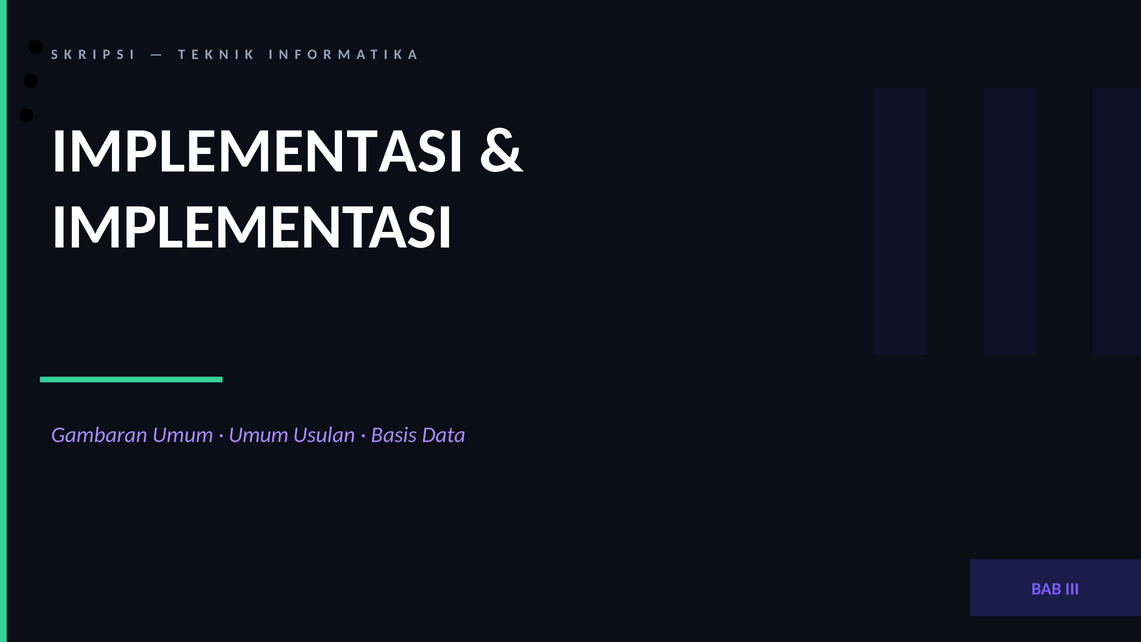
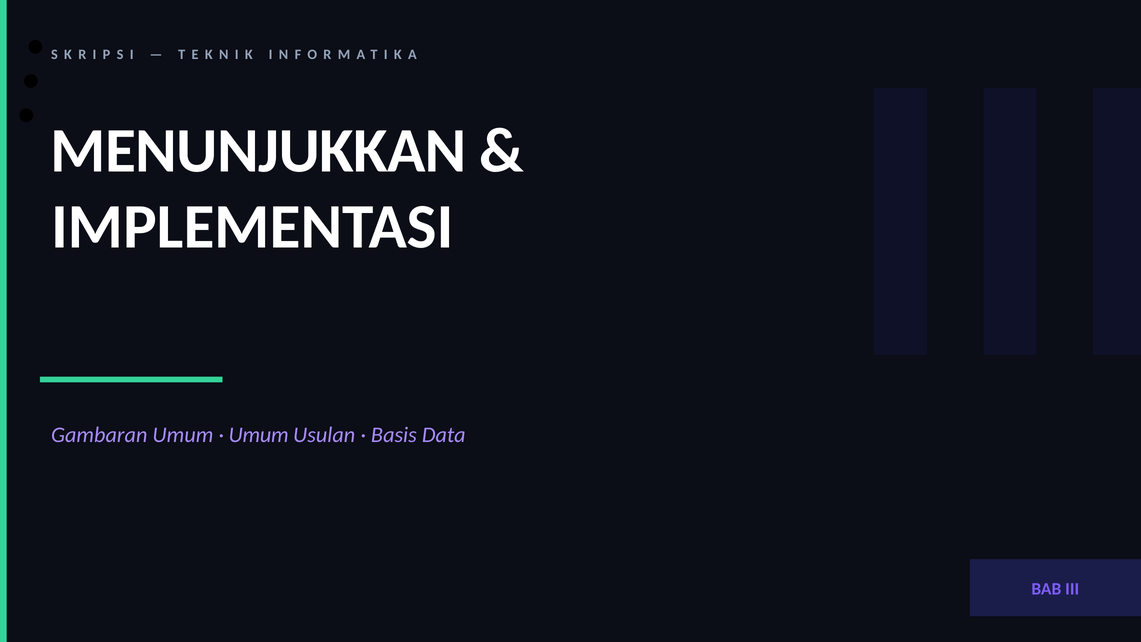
IMPLEMENTASI: IMPLEMENTASI -> MENUNJUKKAN (258, 151)
